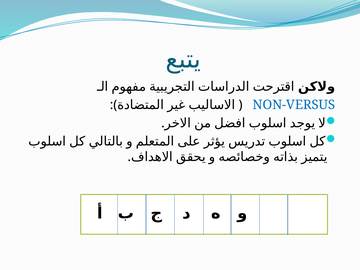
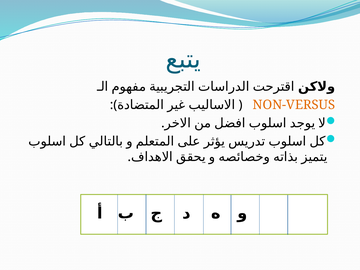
NON-VERSUS colour: blue -> orange (294, 105)
